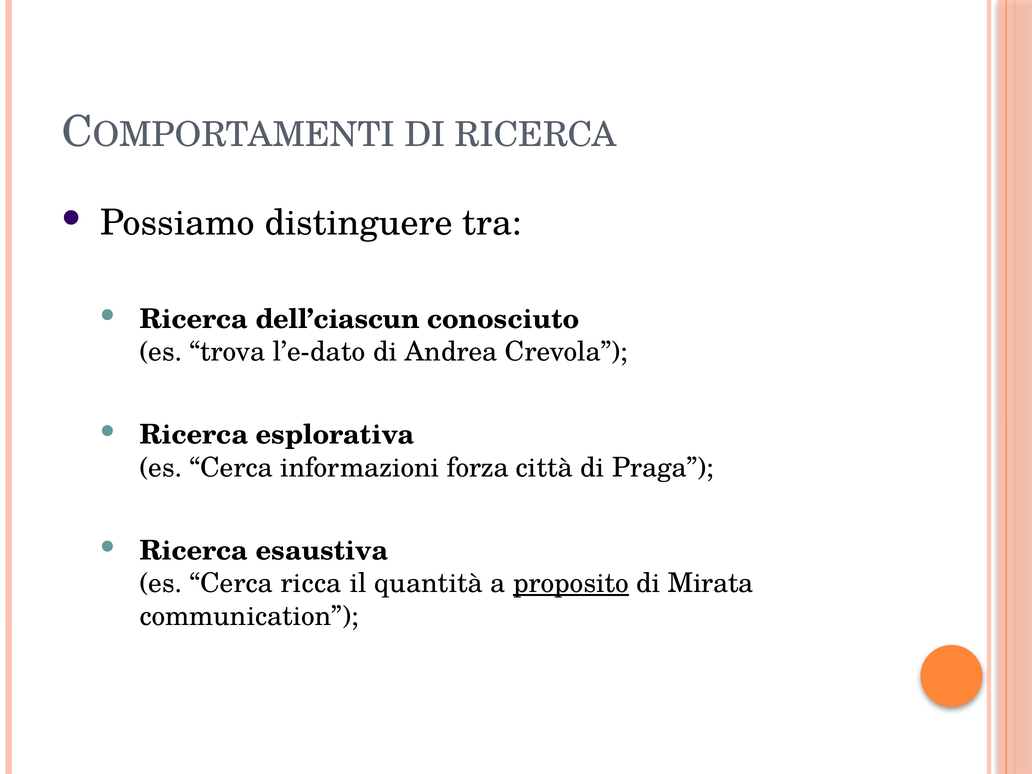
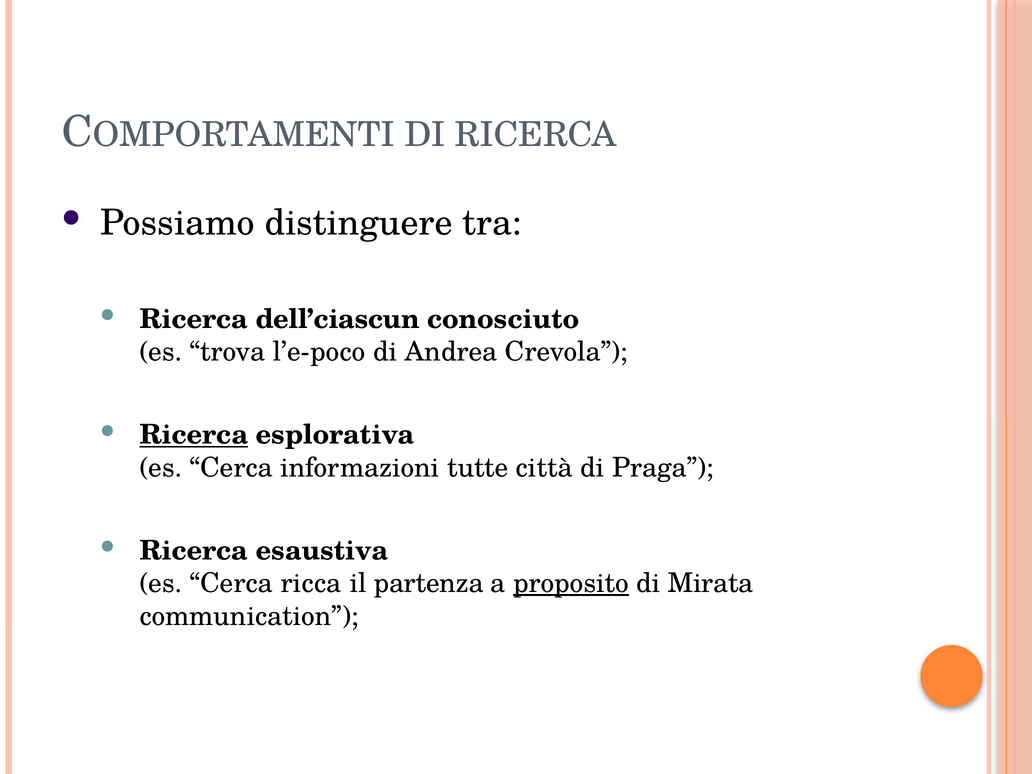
l’e-dato: l’e-dato -> l’e-poco (319, 352)
Ricerca underline: none -> present (194, 435)
forza: forza -> tutte (478, 468)
quantità: quantità -> partenza (429, 583)
